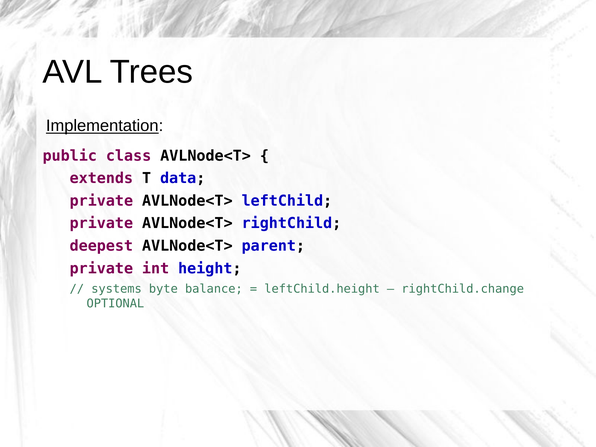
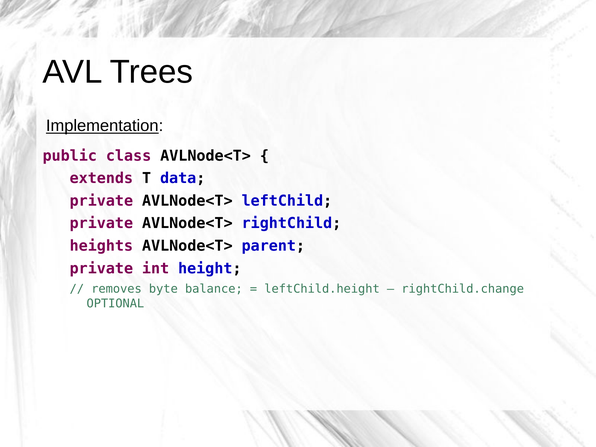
deepest: deepest -> heights (101, 246)
systems: systems -> removes (117, 289)
